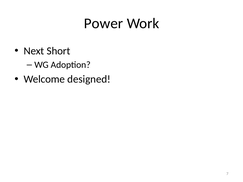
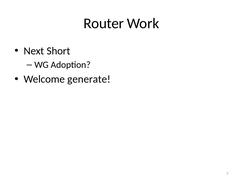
Power: Power -> Router (104, 24)
designed: designed -> generate (89, 79)
